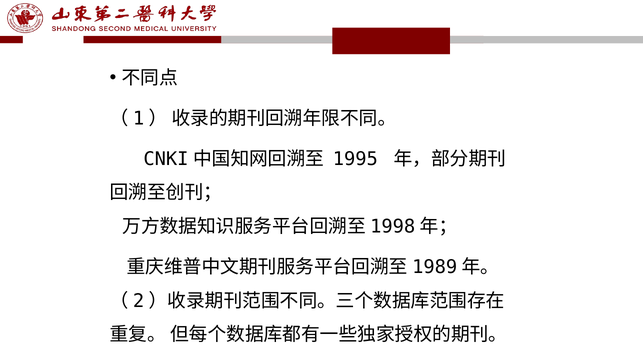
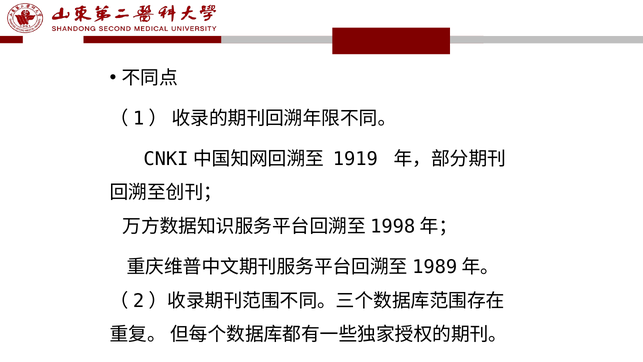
1995: 1995 -> 1919 (355, 159)
